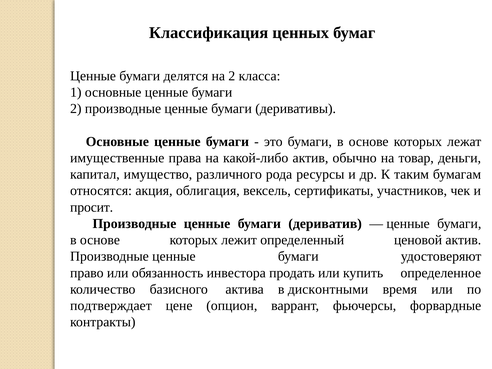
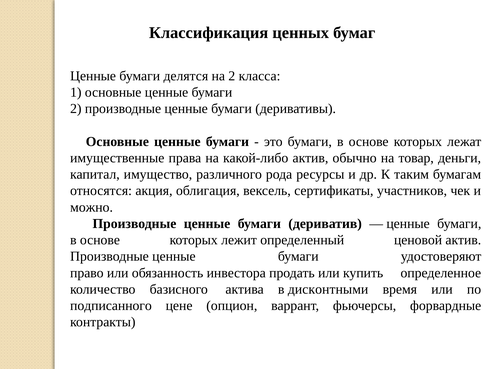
просит: просит -> можно (92, 207)
подтверждает: подтверждает -> подписанного (111, 306)
